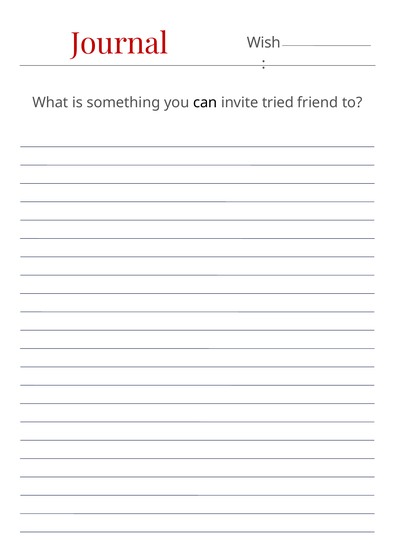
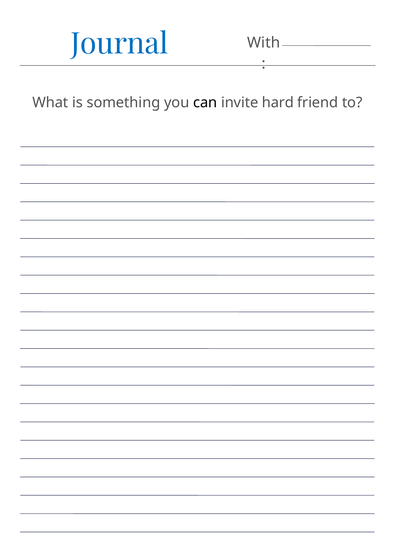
Journal colour: red -> blue (119, 44)
Wish: Wish -> With (264, 43)
tried: tried -> hard (278, 102)
